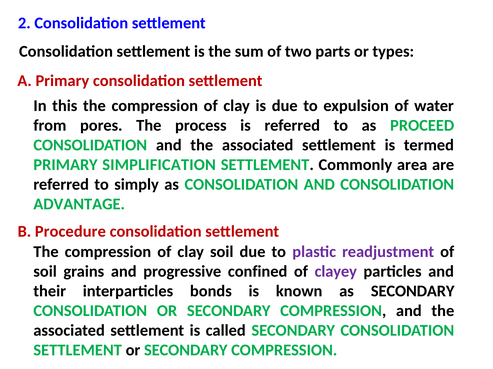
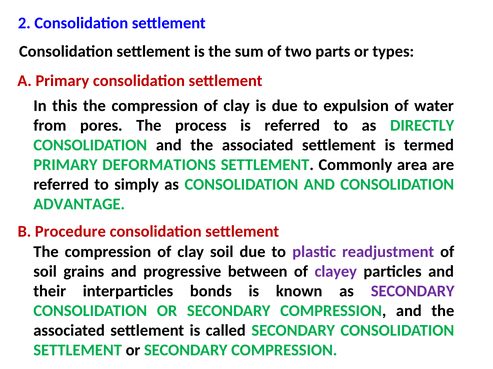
PROCEED: PROCEED -> DIRECTLY (422, 126)
SIMPLIFICATION: SIMPLIFICATION -> DEFORMATIONS (159, 165)
confined: confined -> between (258, 272)
SECONDARY colour: black -> purple (413, 292)
